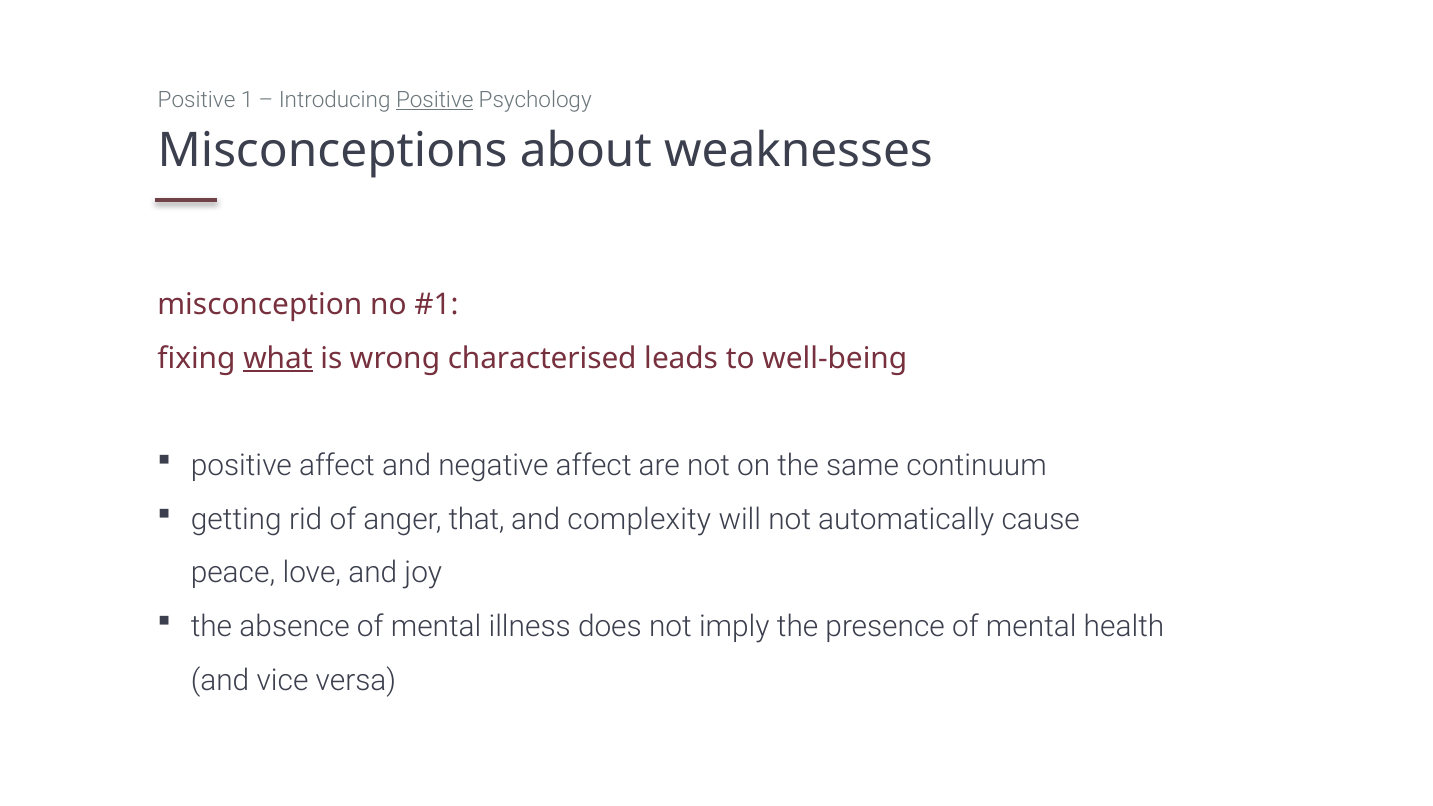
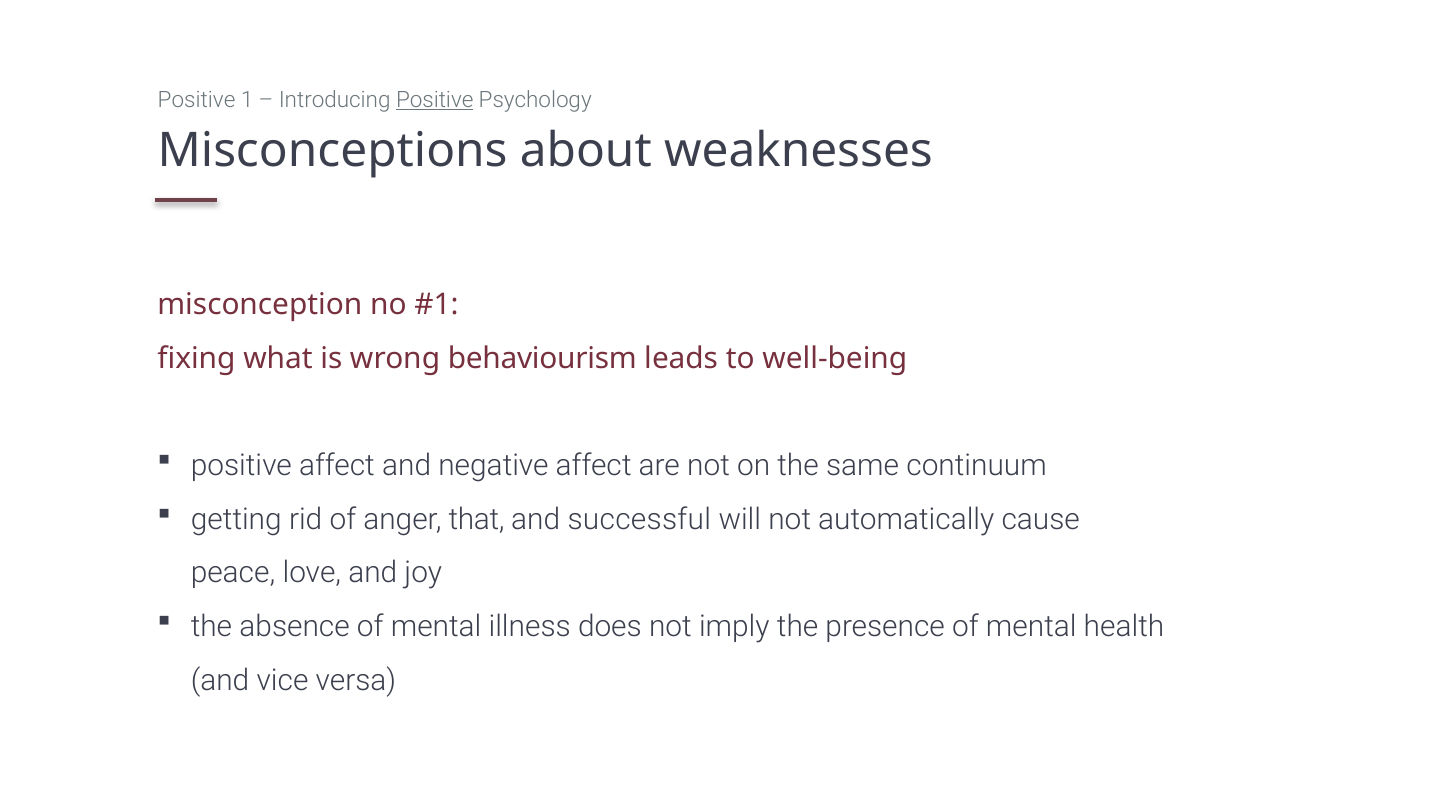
what underline: present -> none (278, 358)
characterised: characterised -> behaviourism (542, 358)
complexity: complexity -> successful (639, 519)
